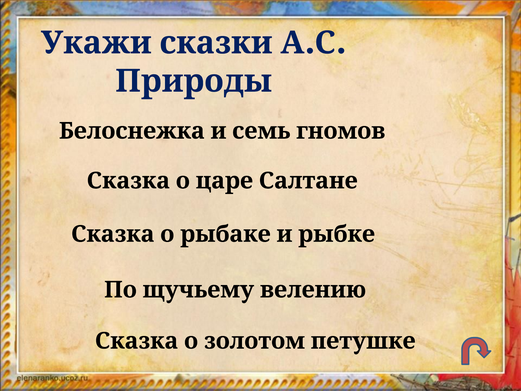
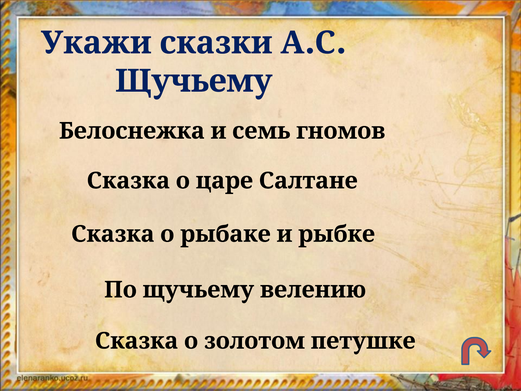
Природы: Природы -> Щучьему (194, 81)
